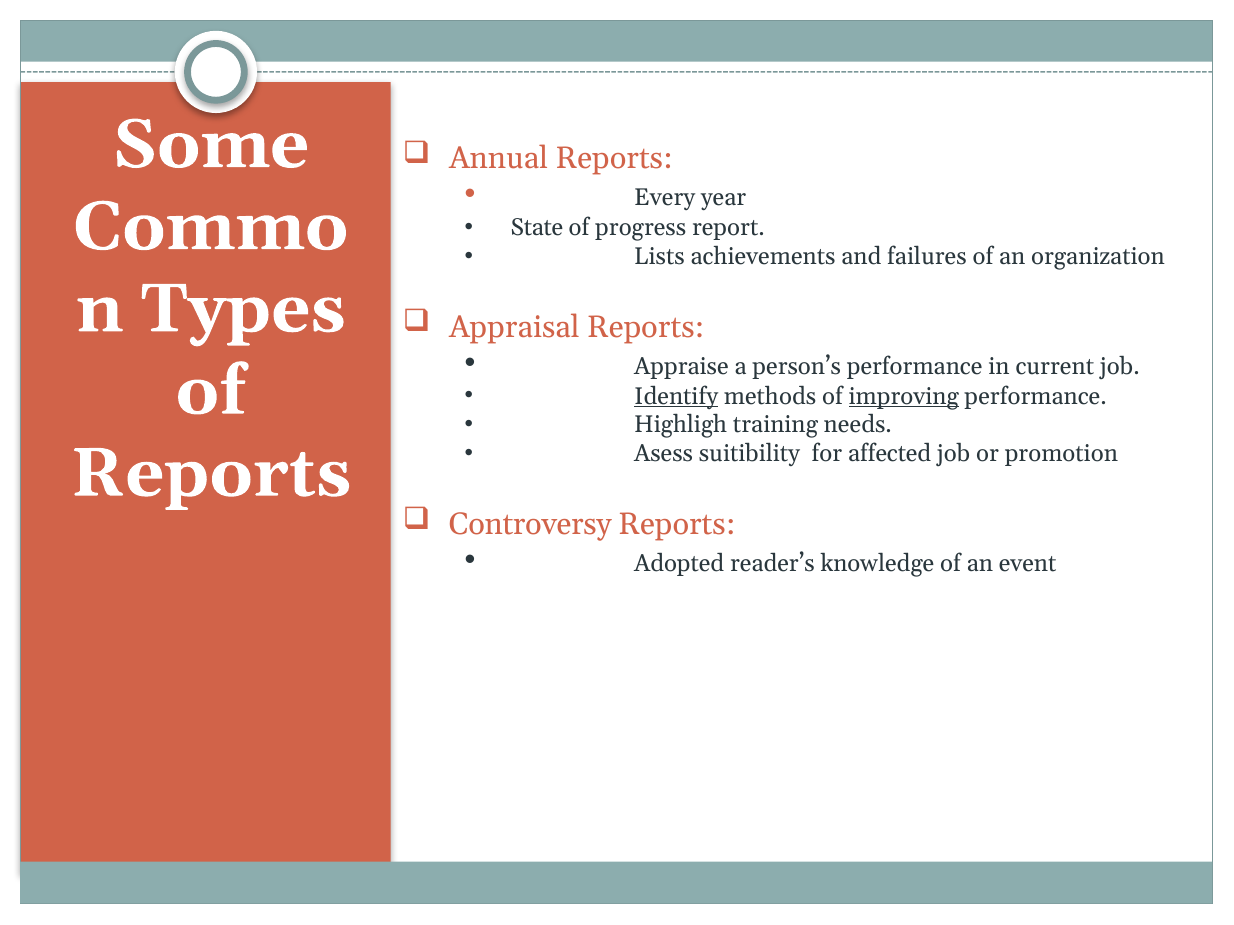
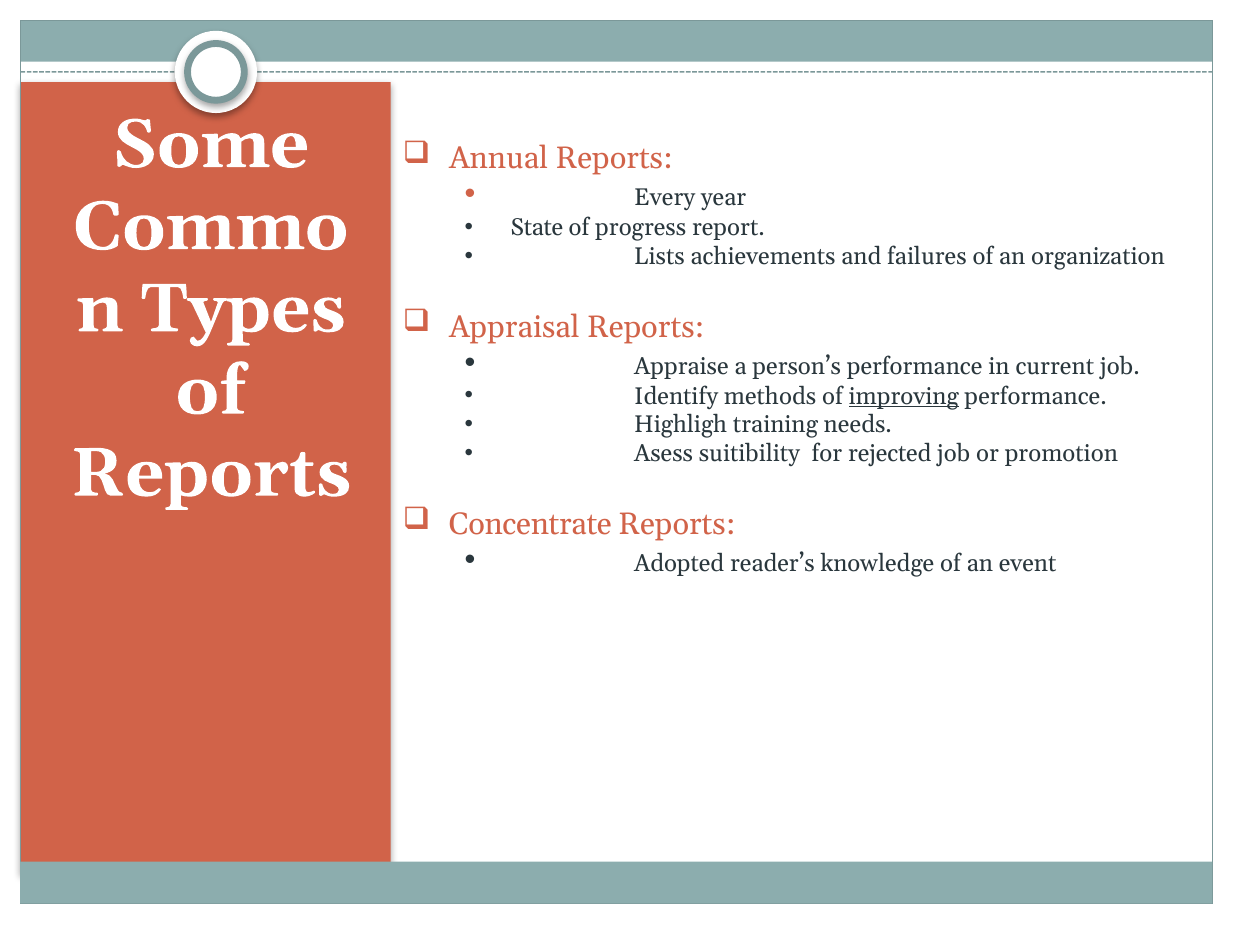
Identify underline: present -> none (676, 396)
affected: affected -> rejected (890, 454)
Controversy: Controversy -> Concentrate (530, 525)
